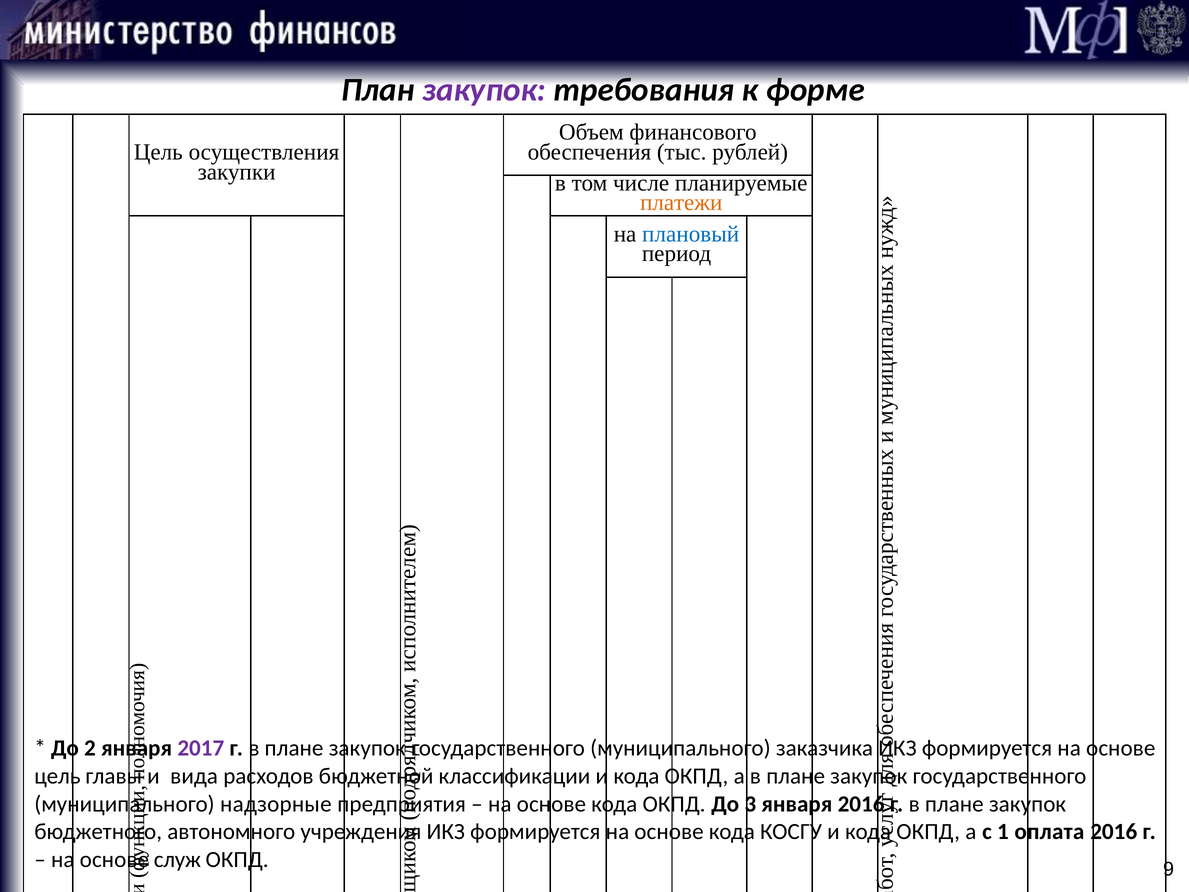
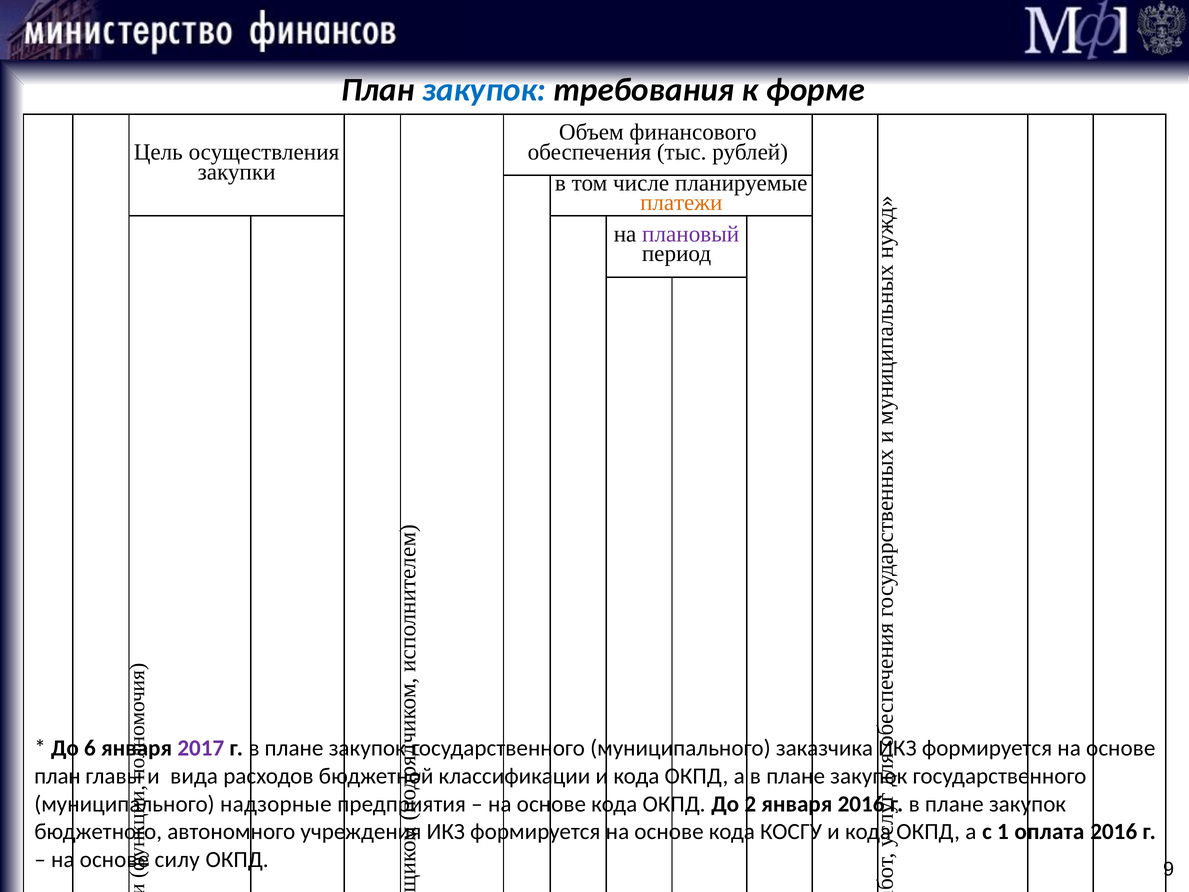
закупок colour: purple -> blue (484, 90)
плановый colour: blue -> purple (691, 234)
До 2: 2 -> 6 (90, 748)
цель: цель -> план (57, 776)
До 3: 3 -> 2 (750, 804)
служ: служ -> силу (177, 859)
